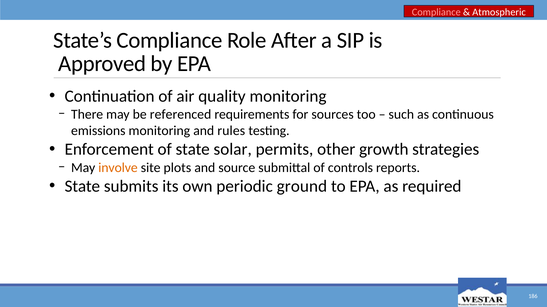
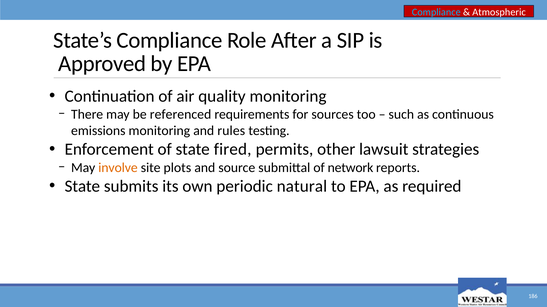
Compliance colour: pink -> light blue (436, 12)
solar: solar -> fired (233, 150)
growth: growth -> lawsuit (384, 150)
controls: controls -> network (350, 168)
ground: ground -> natural (302, 187)
